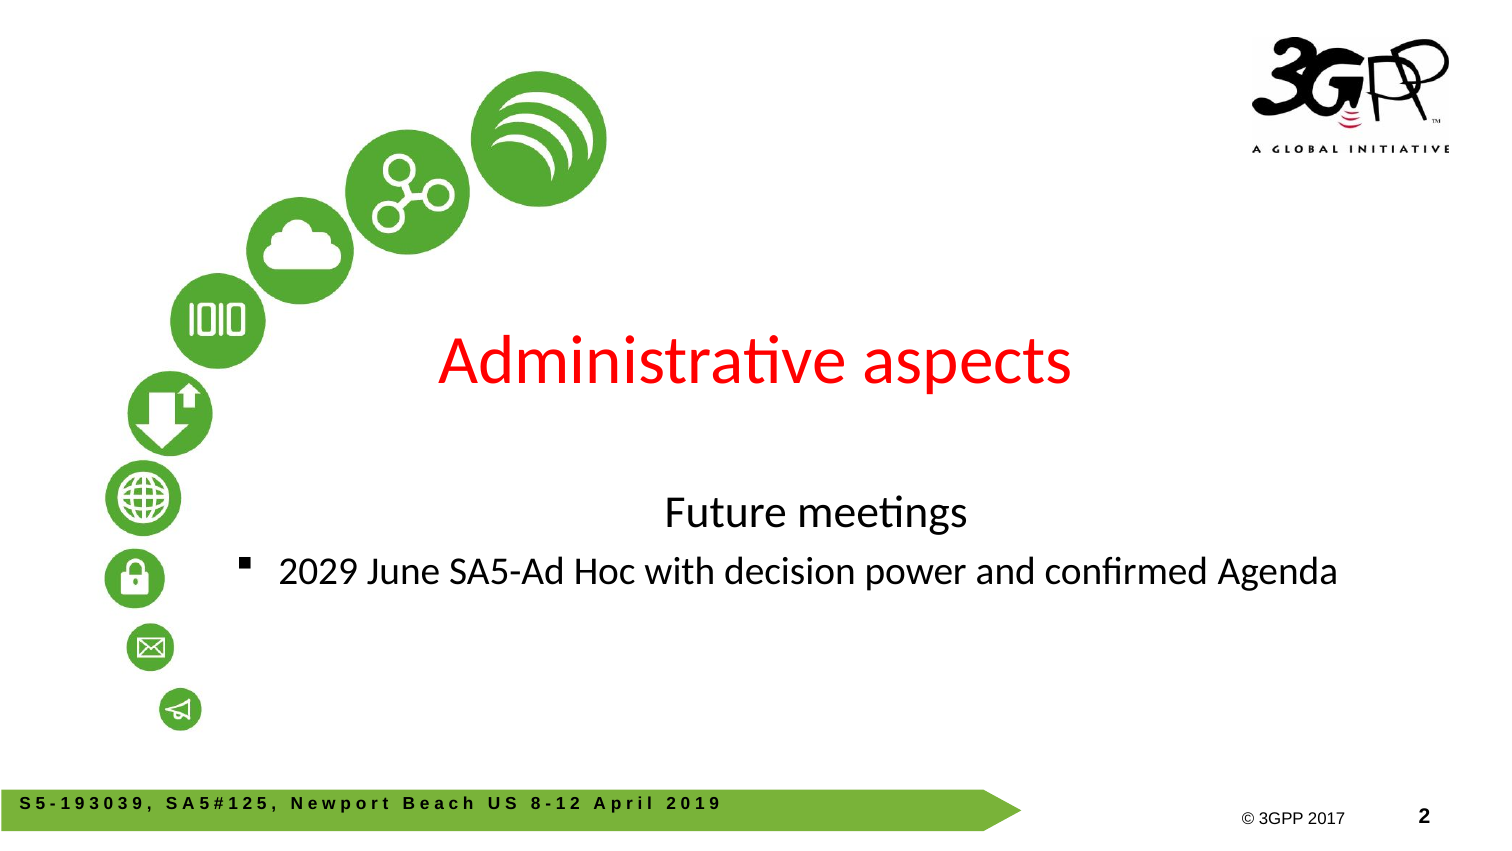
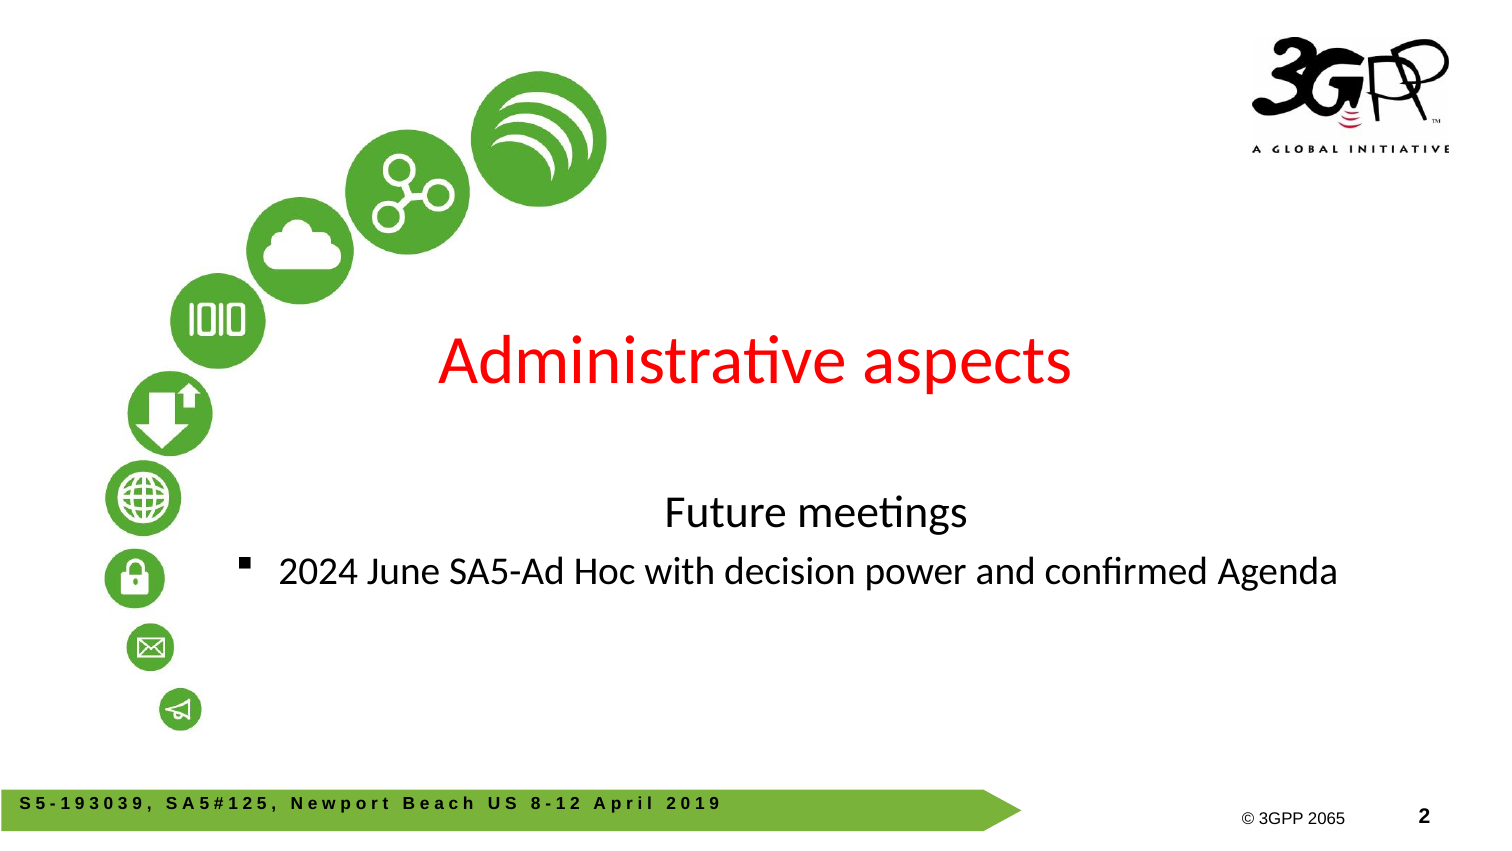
2029: 2029 -> 2024 (318, 571)
2017: 2017 -> 2065 (1327, 818)
